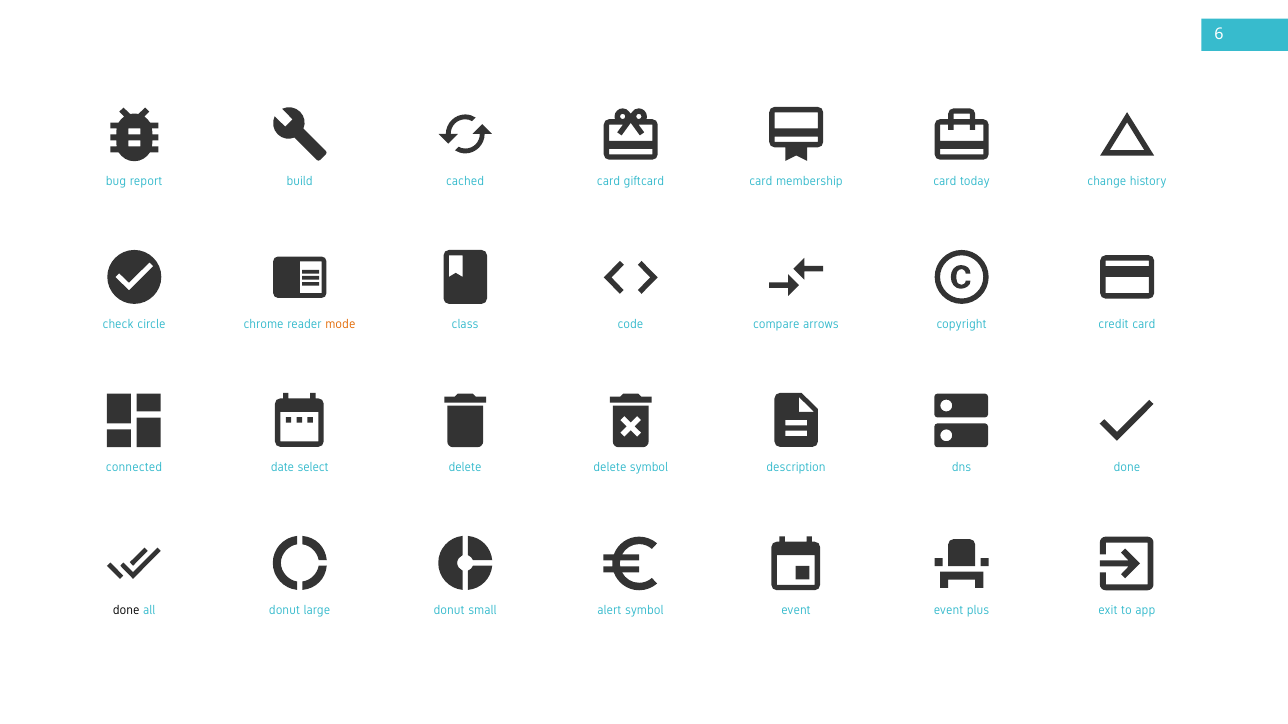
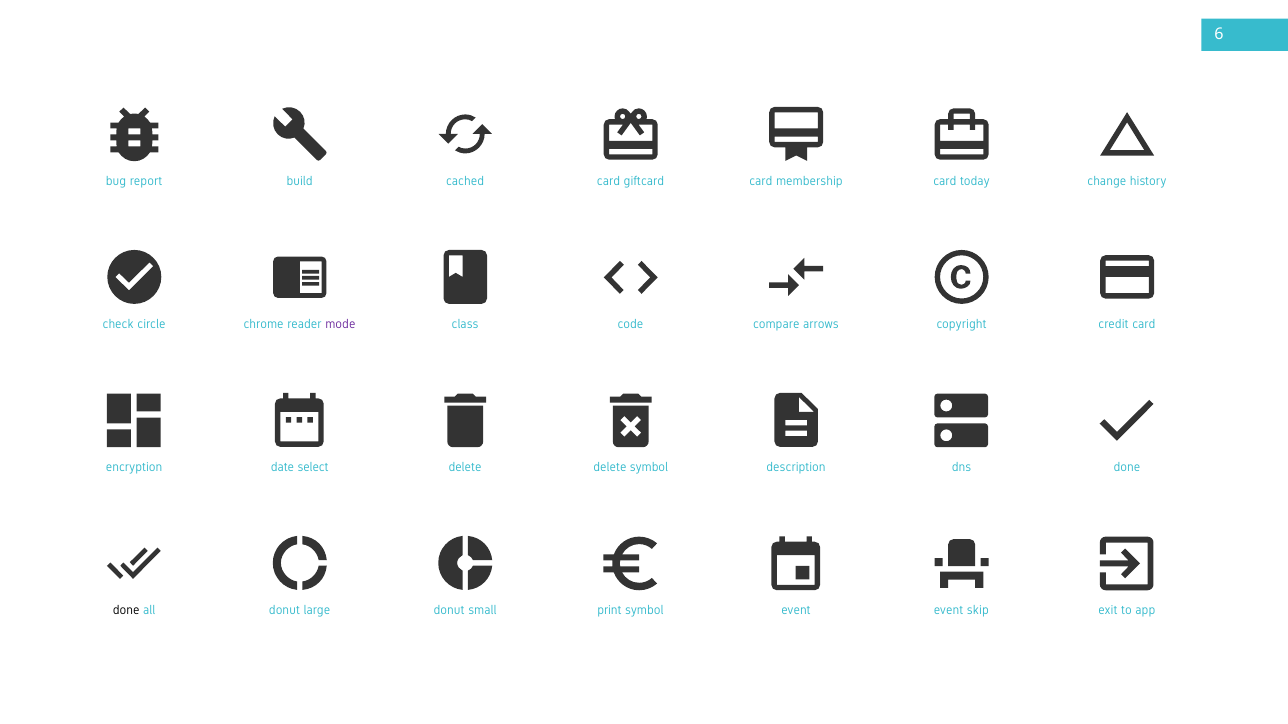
mode colour: orange -> purple (340, 325)
connected: connected -> encryption (134, 468)
alert: alert -> print (609, 611)
plus: plus -> skip (978, 611)
